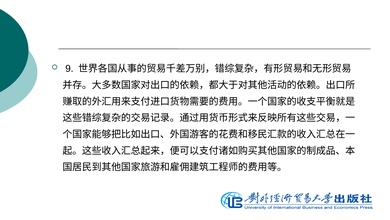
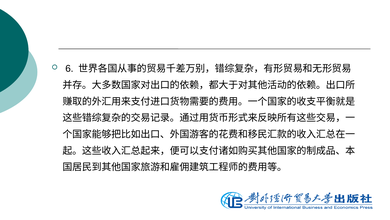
9: 9 -> 6 (69, 68)
